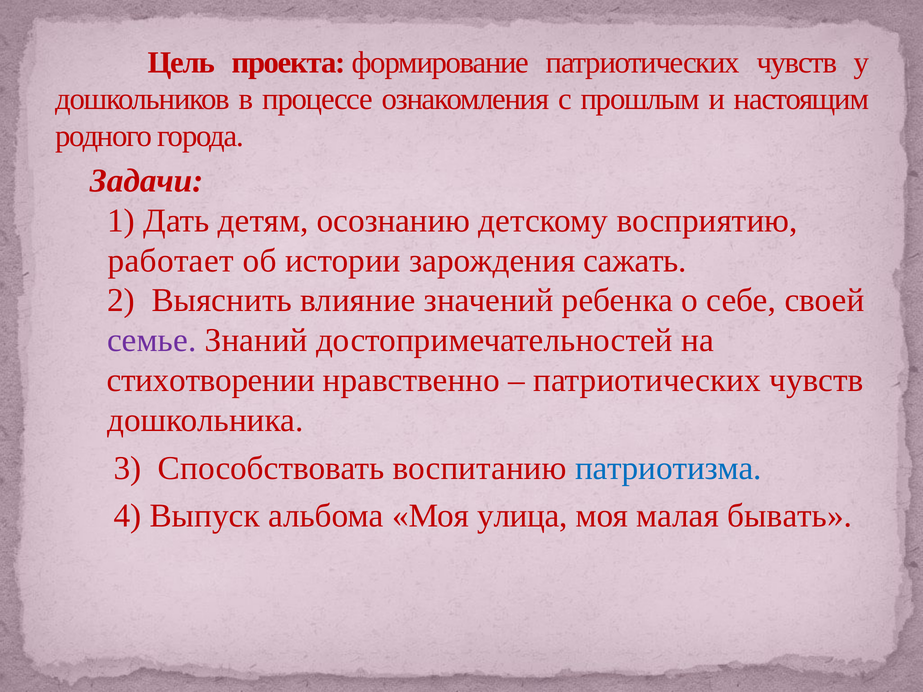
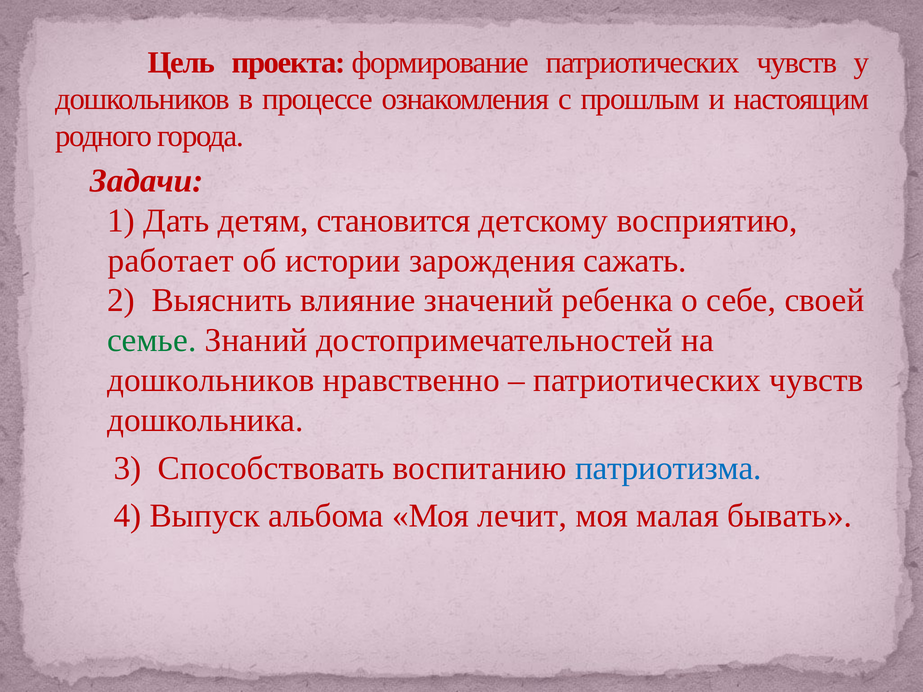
осознанию: осознанию -> становится (394, 221)
семье colour: purple -> green (152, 341)
стихотворении: стихотворении -> дошкольников (211, 381)
улица: улица -> лечит (522, 516)
